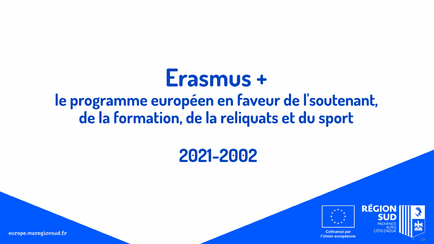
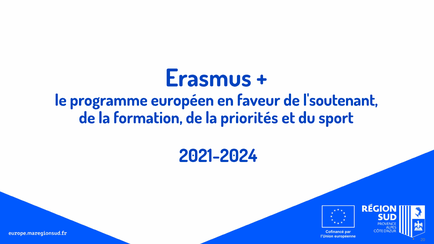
reliquats: reliquats -> priorités (249, 118)
2021-2002: 2021-2002 -> 2021-2024 (218, 156)
